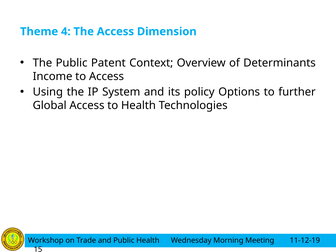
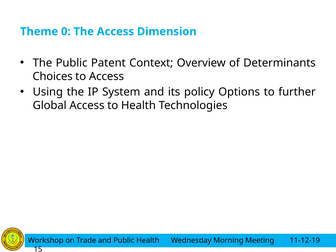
4: 4 -> 0 (66, 32)
Income: Income -> Choices (53, 76)
